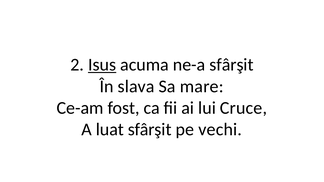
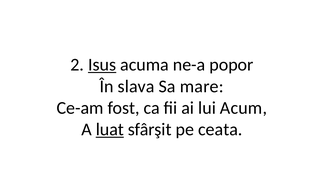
ne-a sfârşit: sfârşit -> popor (231, 65)
Cruce: Cruce -> Acum (243, 108)
luat underline: none -> present (110, 130)
vechi: vechi -> ceata (220, 130)
